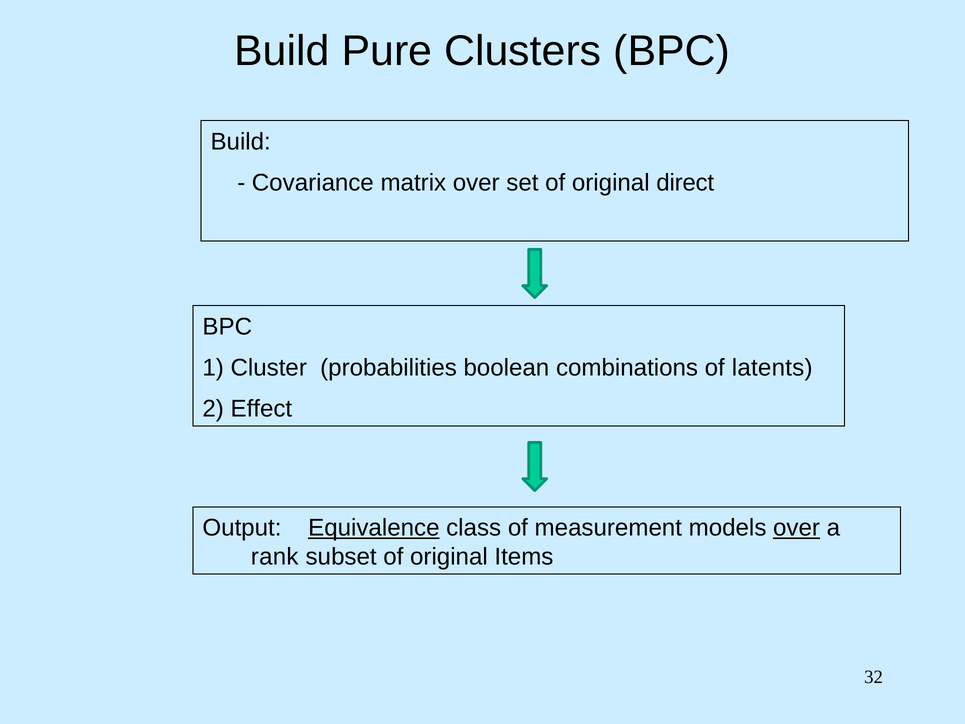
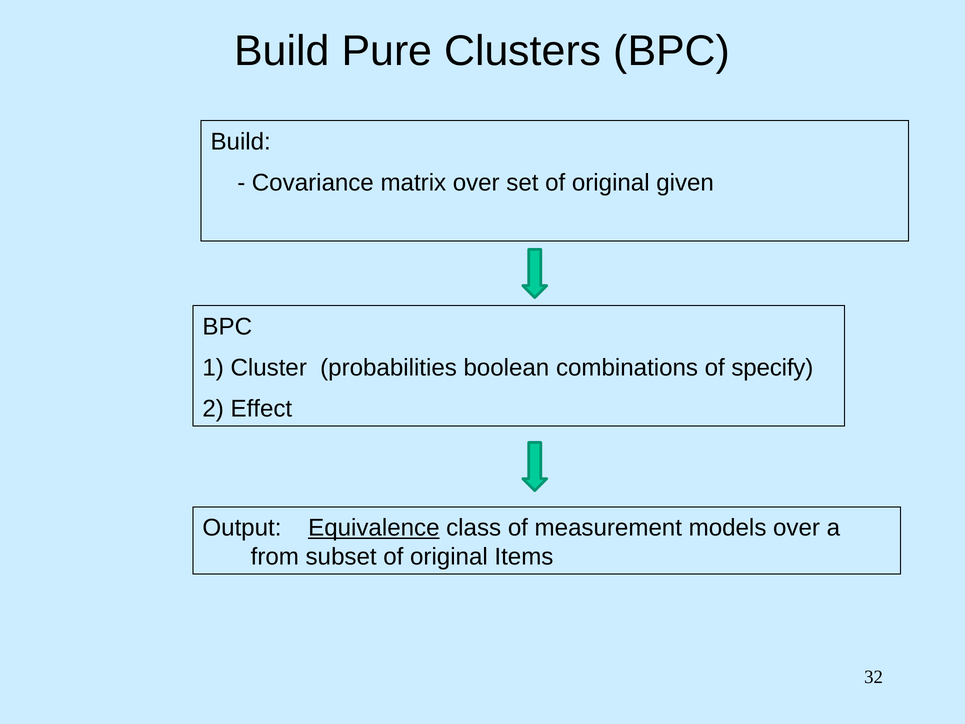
direct: direct -> given (685, 183)
latents: latents -> specify (772, 367)
over underline: present -> none (797, 527)
rank: rank -> from (275, 556)
